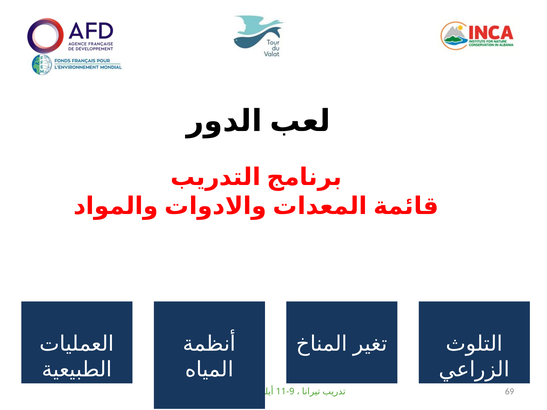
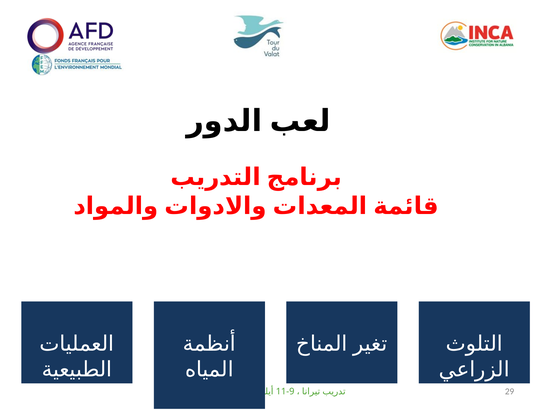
69: 69 -> 29 (510, 392)
